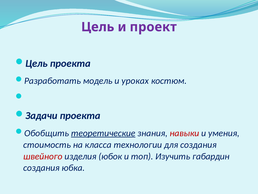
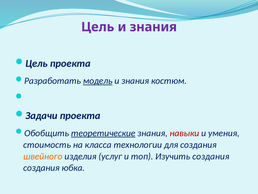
Цель и проект: проект -> знания (153, 27)
модель underline: none -> present (98, 81)
уроках: уроках -> знания (135, 81)
швейного colour: red -> orange (43, 156)
юбок: юбок -> услуг (110, 156)
Изучить габардин: габардин -> создания (211, 156)
